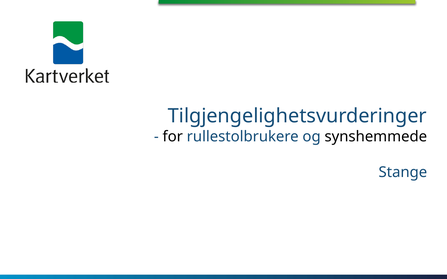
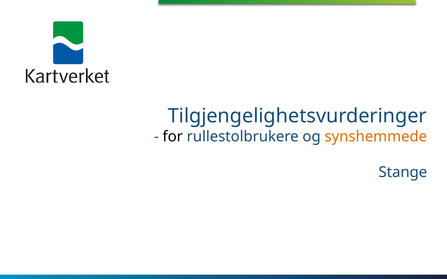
synshemmede colour: black -> orange (376, 137)
